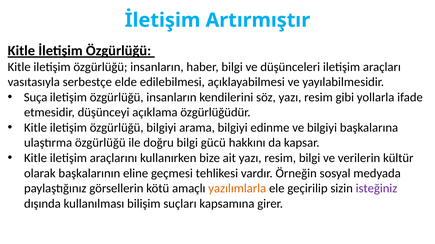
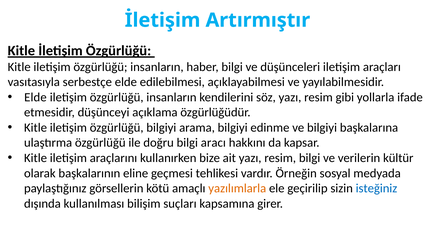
Suça: Suça -> Elde (35, 97)
gücü: gücü -> aracı (213, 143)
isteğiniz colour: purple -> blue (376, 189)
